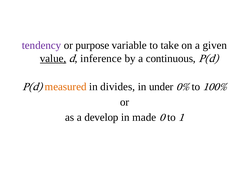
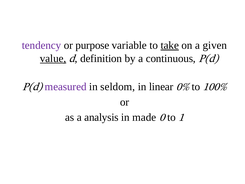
take underline: none -> present (170, 45)
inference: inference -> definition (101, 58)
measured colour: orange -> purple (66, 87)
divides: divides -> seldom (118, 87)
under: under -> linear (161, 87)
develop: develop -> analysis (101, 117)
